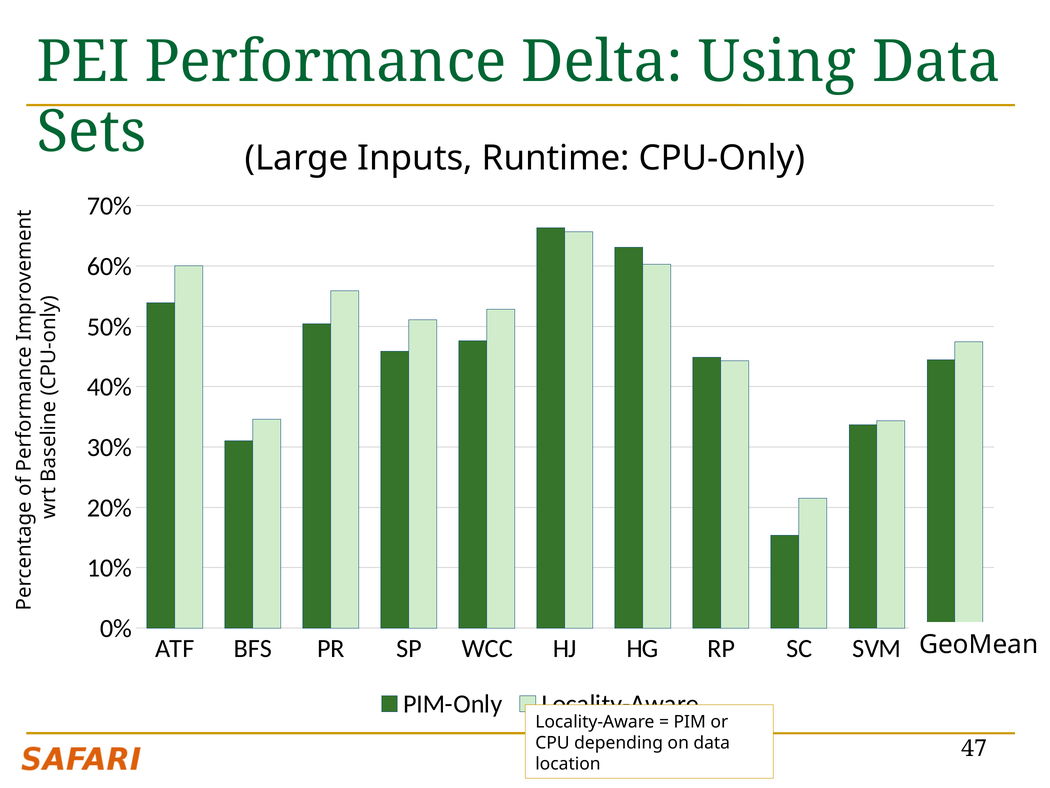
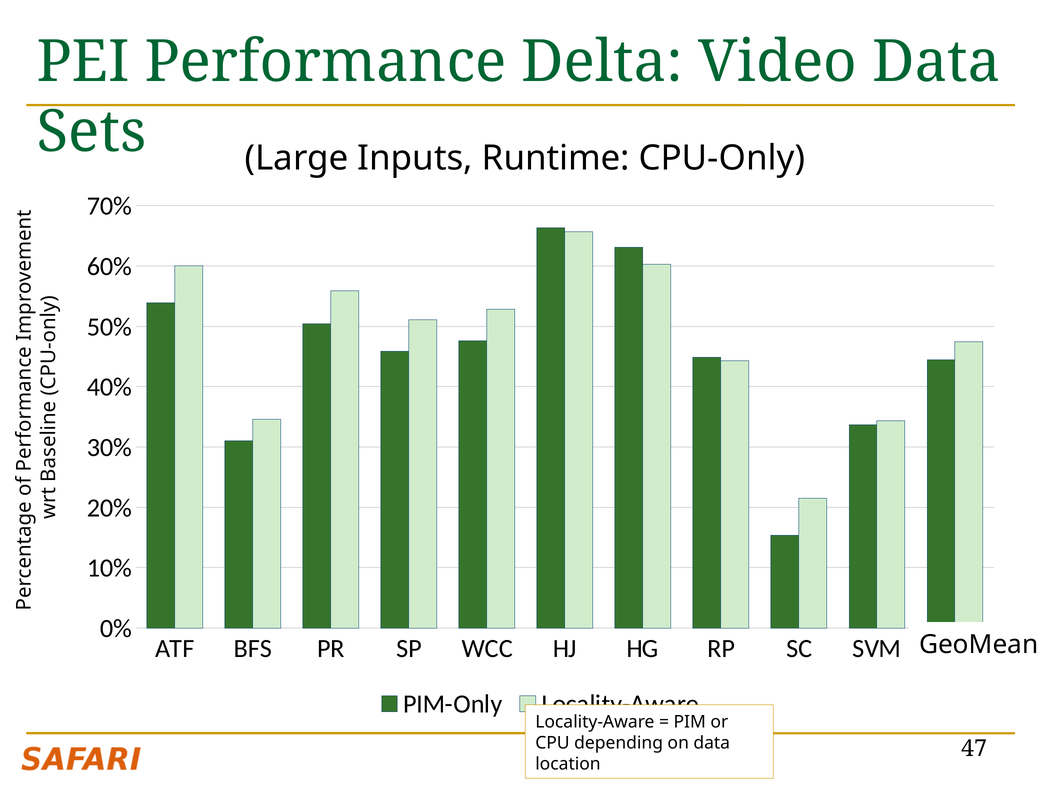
Using: Using -> Video (778, 62)
